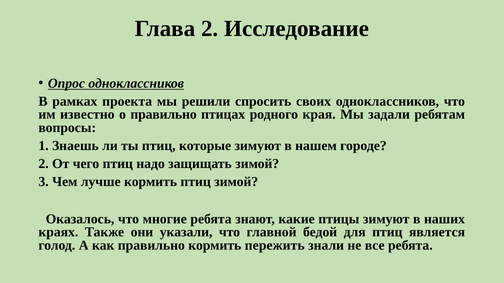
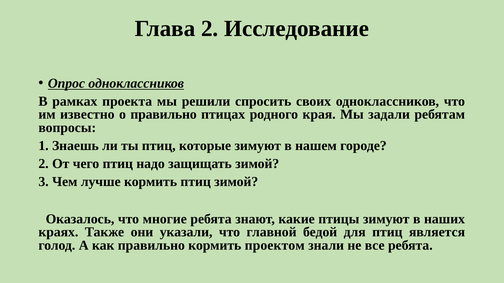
пережить: пережить -> проектом (275, 246)
